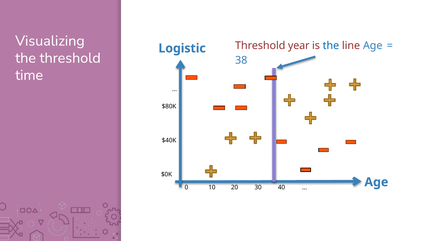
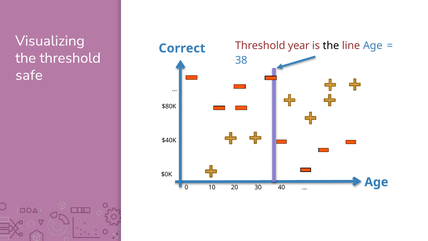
Logistic: Logistic -> Correct (182, 48)
the colour: blue -> black (331, 46)
time: time -> safe (29, 75)
